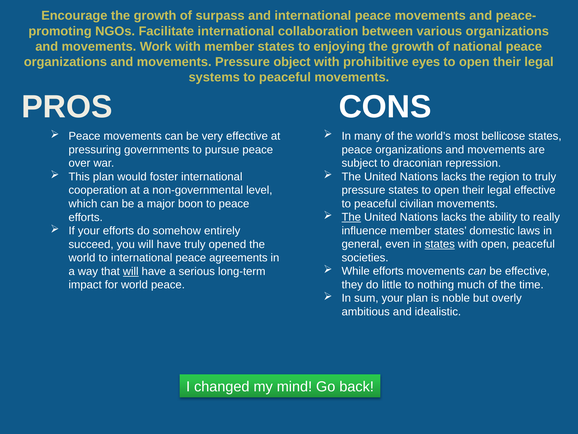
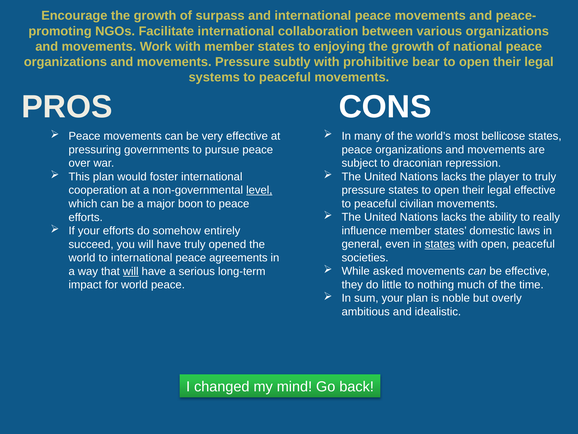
object: object -> subtly (292, 62)
eyes: eyes -> bear (426, 62)
region: region -> player (504, 176)
level underline: none -> present (259, 190)
The underline: present -> none (351, 217)
While efforts: efforts -> asked (388, 271)
